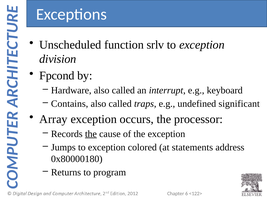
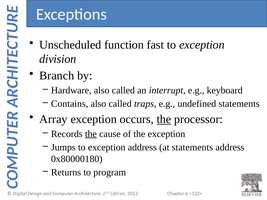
srlv: srlv -> fast (155, 45)
Fpcond: Fpcond -> Branch (57, 76)
undefined significant: significant -> statements (239, 104)
the underline: none -> present (164, 119)
exception colored: colored -> address (142, 147)
